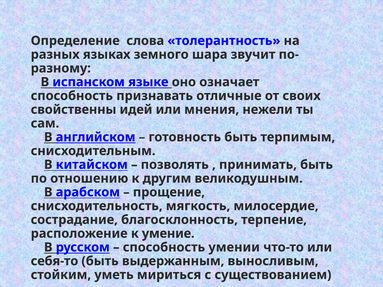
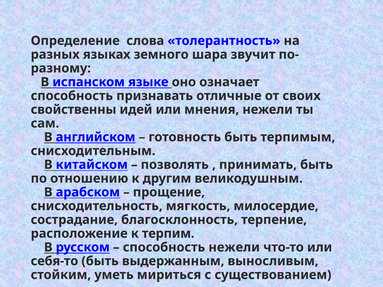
умение: умение -> терпим (168, 234)
способность умении: умении -> нежели (234, 247)
